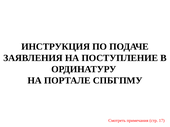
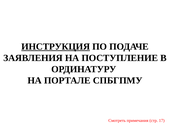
ИНСТРУКЦИЯ underline: none -> present (56, 47)
